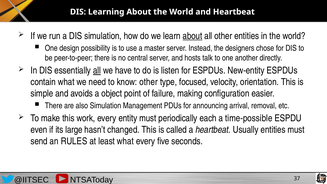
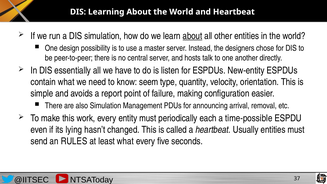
all underline: present -> none (97, 70)
know other: other -> seem (149, 82)
focused: focused -> quantity (194, 82)
object: object -> report (112, 93)
large: large -> lying (74, 130)
